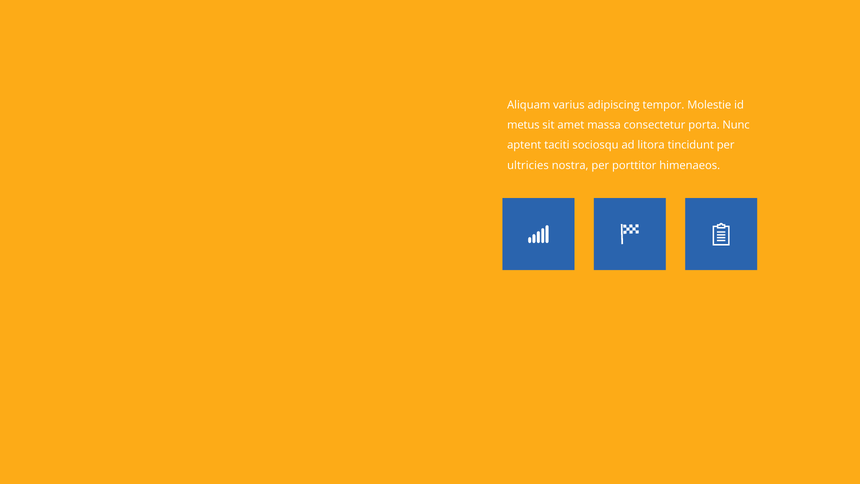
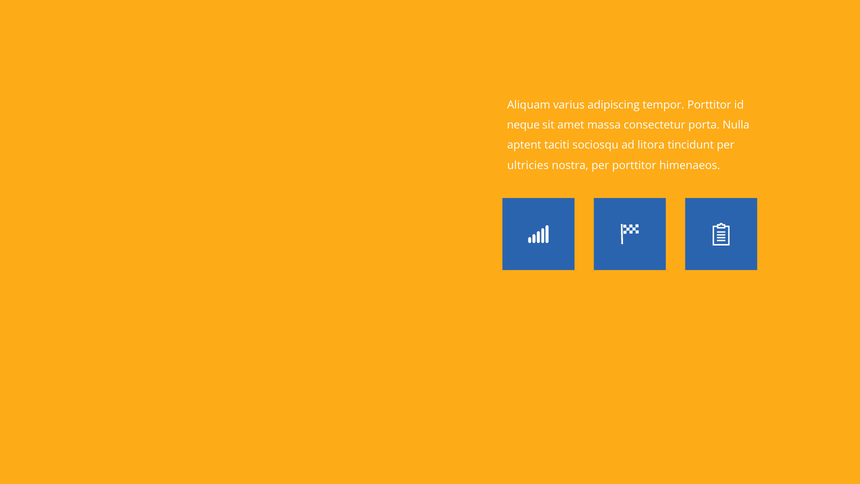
tempor Molestie: Molestie -> Porttitor (709, 105)
metus: metus -> neque (523, 125)
Nunc: Nunc -> Nulla (736, 125)
